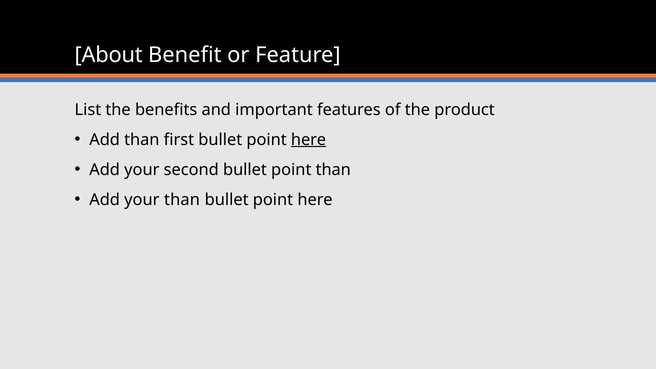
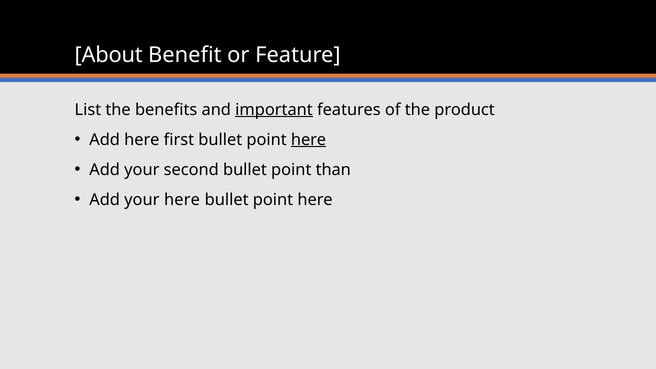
important underline: none -> present (274, 110)
Add than: than -> here (142, 140)
your than: than -> here (182, 200)
